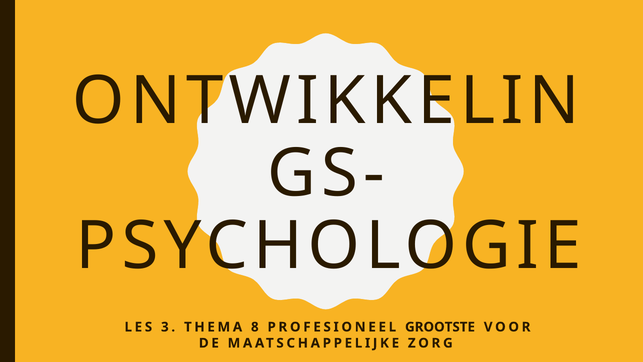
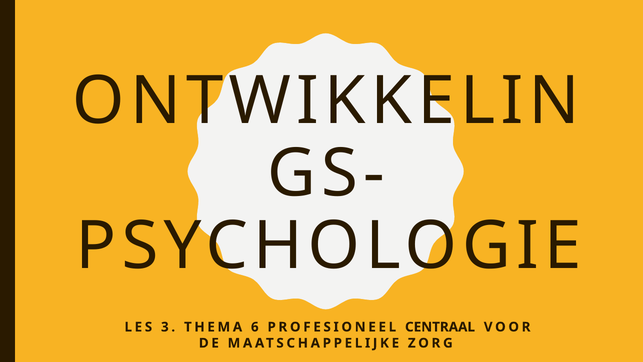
8: 8 -> 6 (255, 327)
GROOTSTE: GROOTSTE -> CENTRAAL (440, 327)
